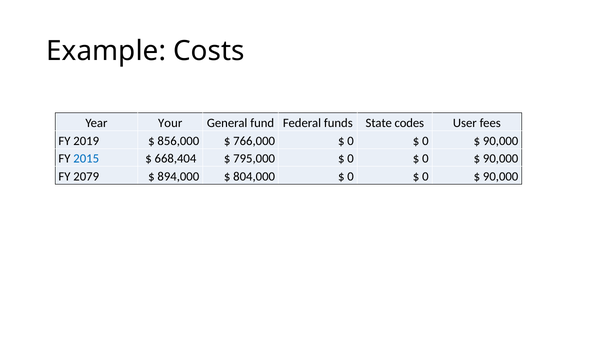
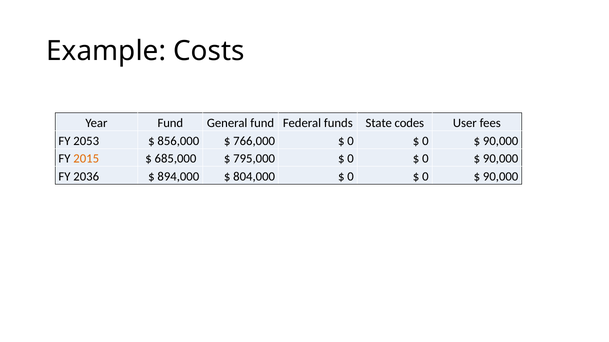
Year Your: Your -> Fund (170, 123)
2019: 2019 -> 2053 (86, 141)
2015 colour: blue -> orange (86, 159)
668,404: 668,404 -> 685,000 (175, 159)
2079: 2079 -> 2036 (86, 177)
